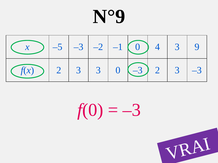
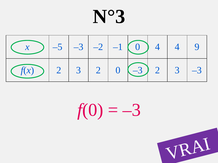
N°9: N°9 -> N°3 (109, 17)
4 3: 3 -> 4 (177, 47)
3 3: 3 -> 2 (98, 70)
